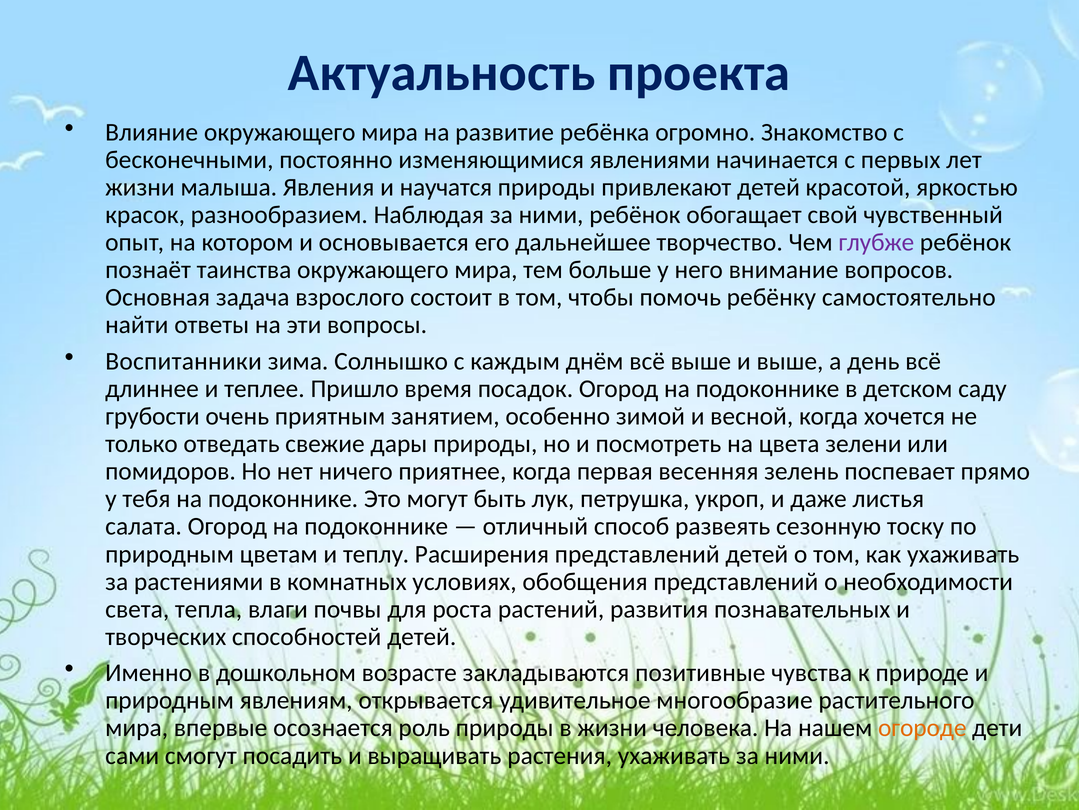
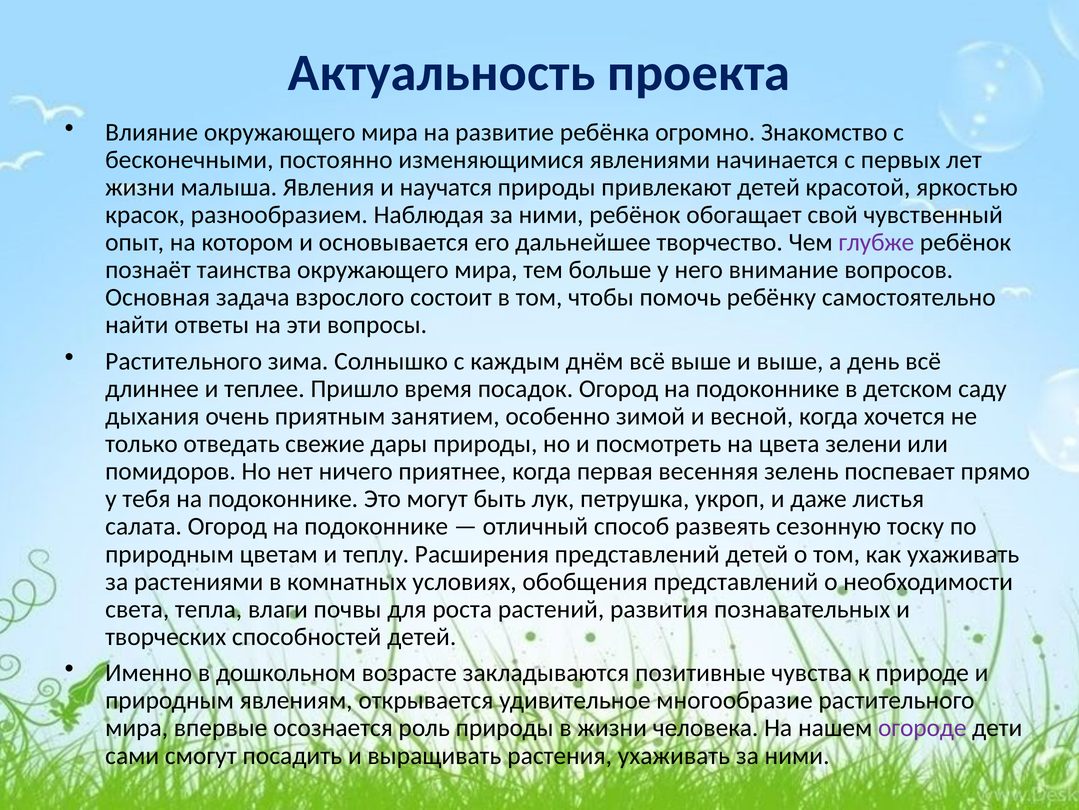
Воспитанники: Воспитанники -> Растительного (184, 361)
грубости: грубости -> дыхания (152, 416)
огороде colour: orange -> purple (922, 727)
